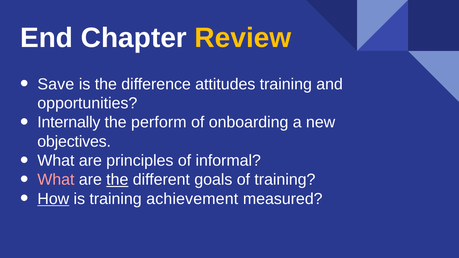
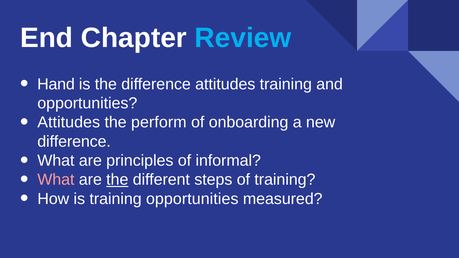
Review colour: yellow -> light blue (243, 38)
Save: Save -> Hand (56, 84)
Internally: Internally -> Attitudes (69, 122)
objectives: objectives -> difference (74, 142)
goals: goals -> steps (213, 180)
How underline: present -> none (53, 199)
training achievement: achievement -> opportunities (192, 199)
